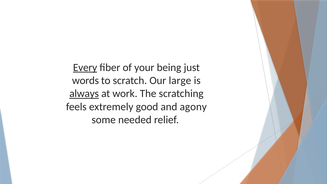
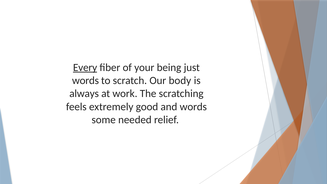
large: large -> body (180, 81)
always underline: present -> none (84, 94)
and agony: agony -> words (193, 107)
